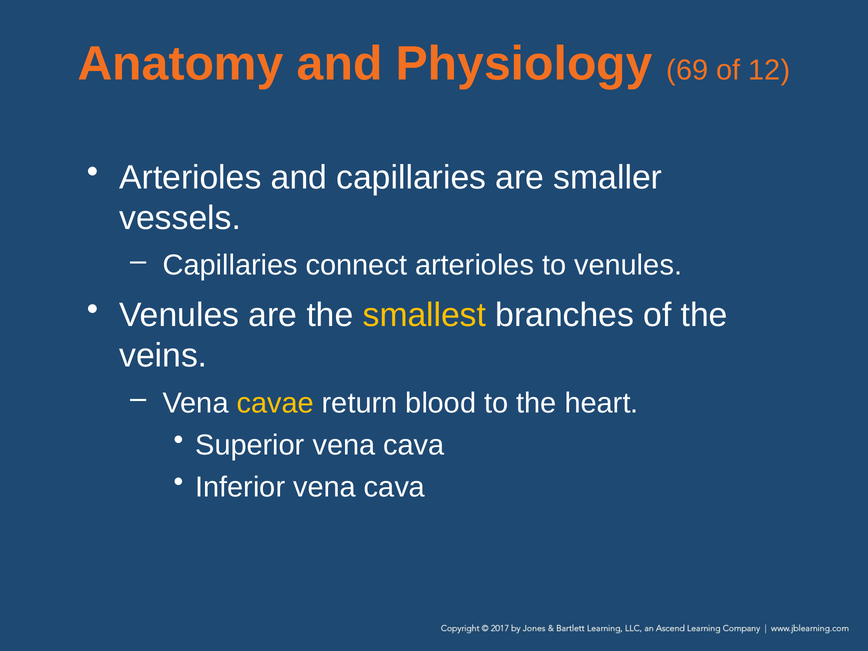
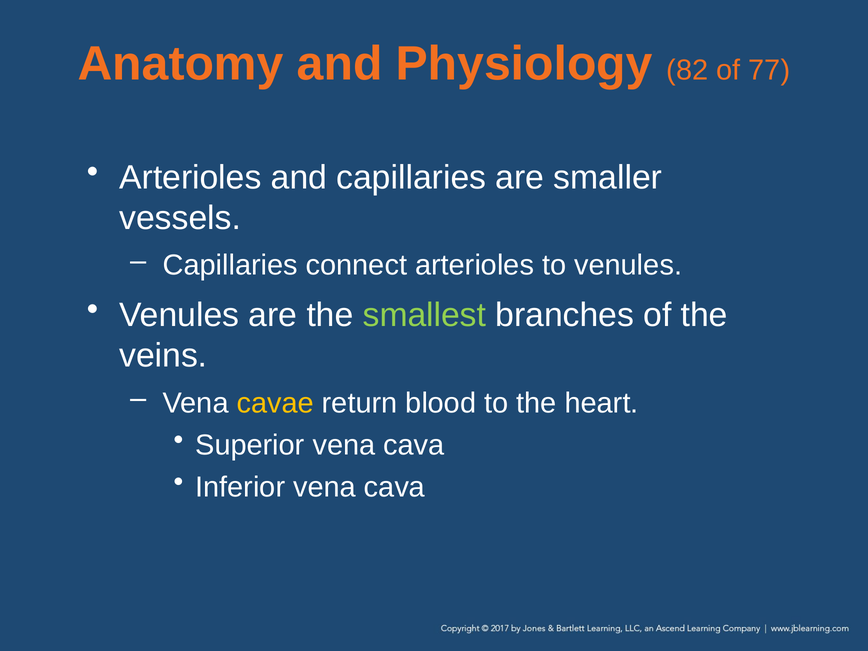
69: 69 -> 82 (687, 70)
12: 12 -> 77 (769, 70)
smallest colour: yellow -> light green (424, 315)
